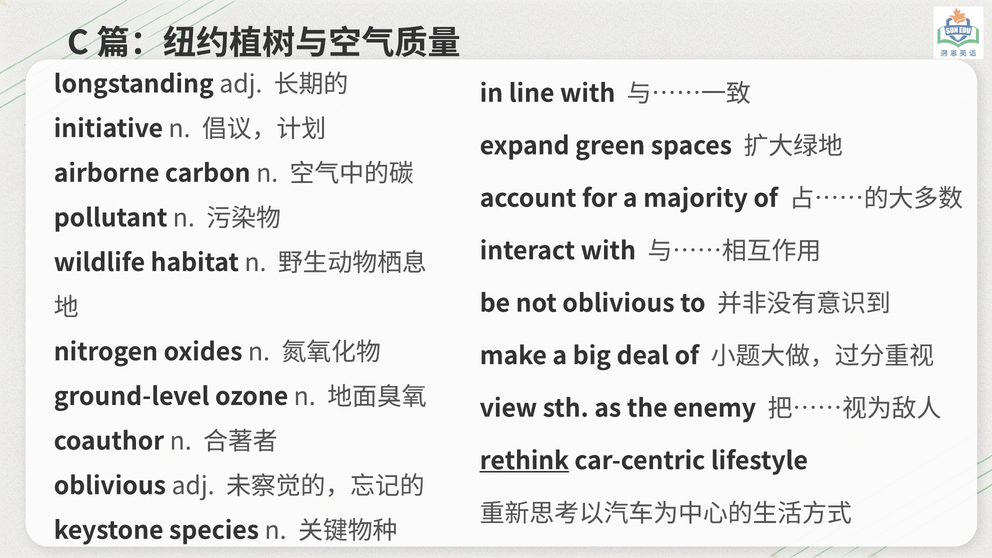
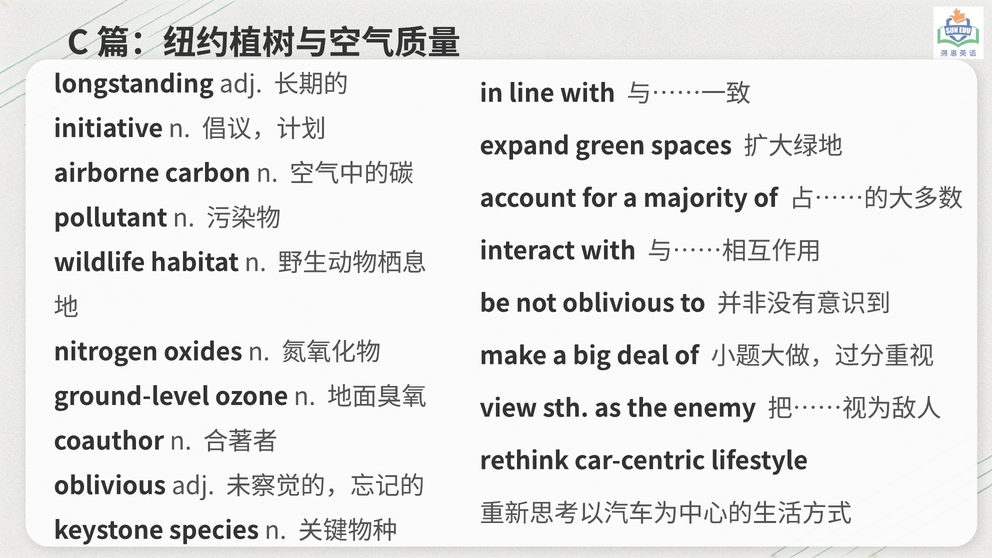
rethink underline: present -> none (524, 461)
